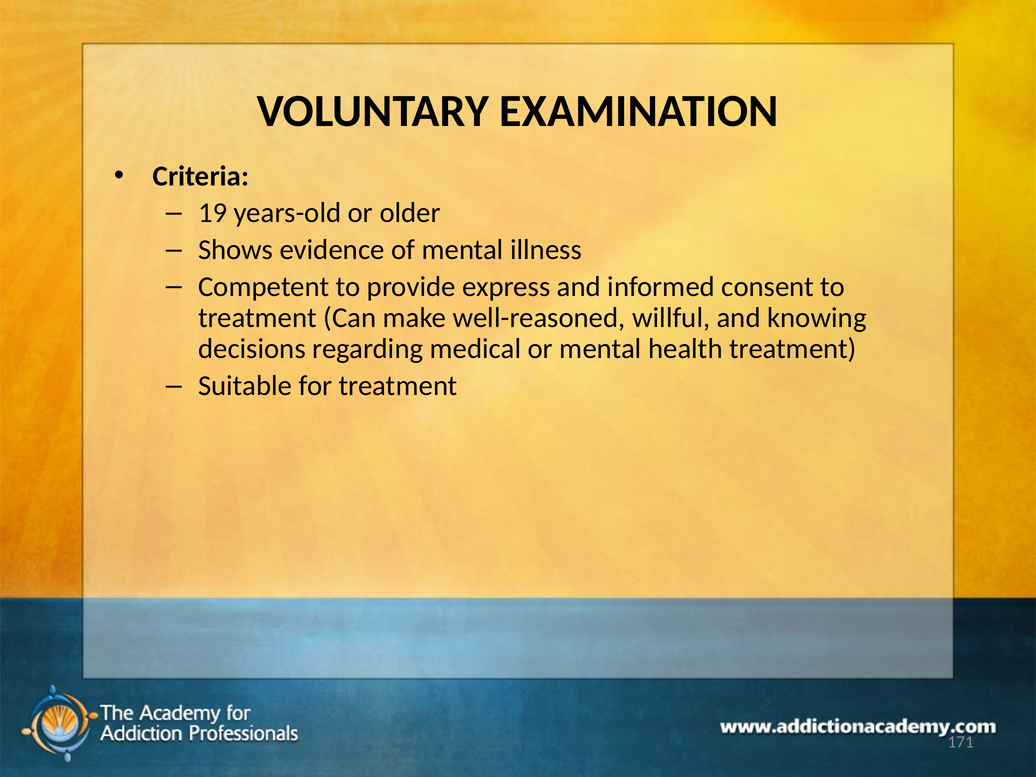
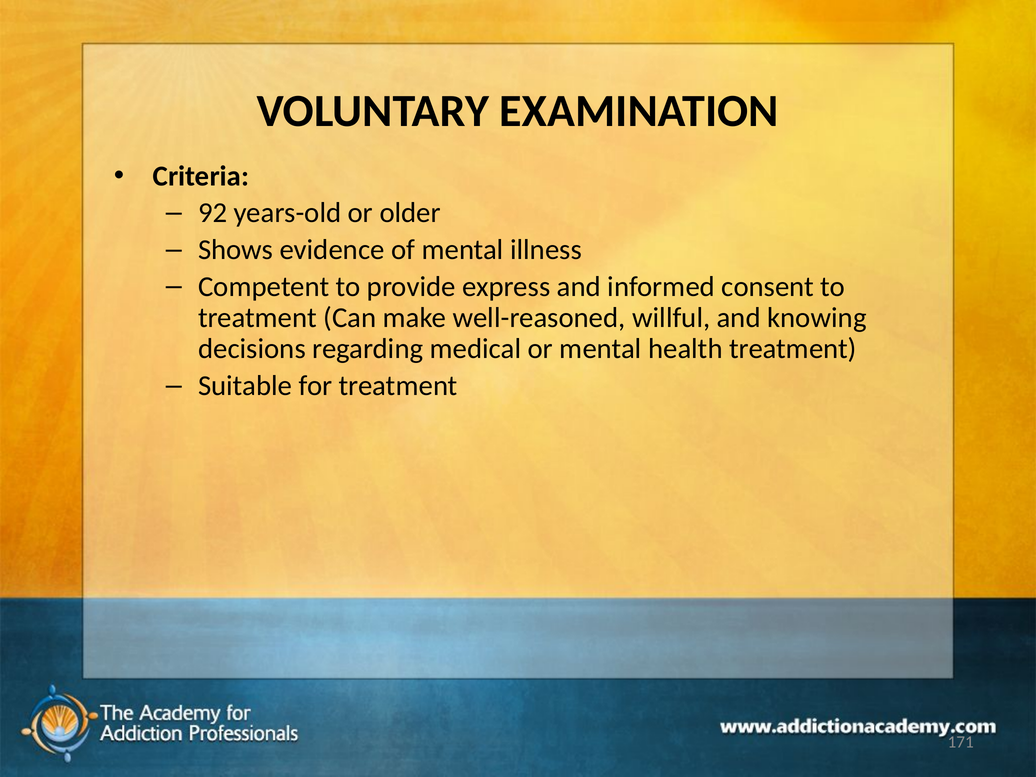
19: 19 -> 92 (213, 213)
